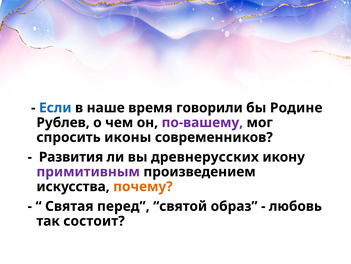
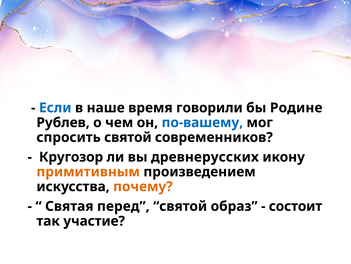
по-вашему colour: purple -> blue (202, 122)
спросить иконы: иконы -> святой (128, 137)
Развития: Развития -> Кругозор (71, 157)
примитивным colour: purple -> orange (88, 171)
любовь: любовь -> состоит (295, 206)
состоит: состоит -> участие (94, 220)
